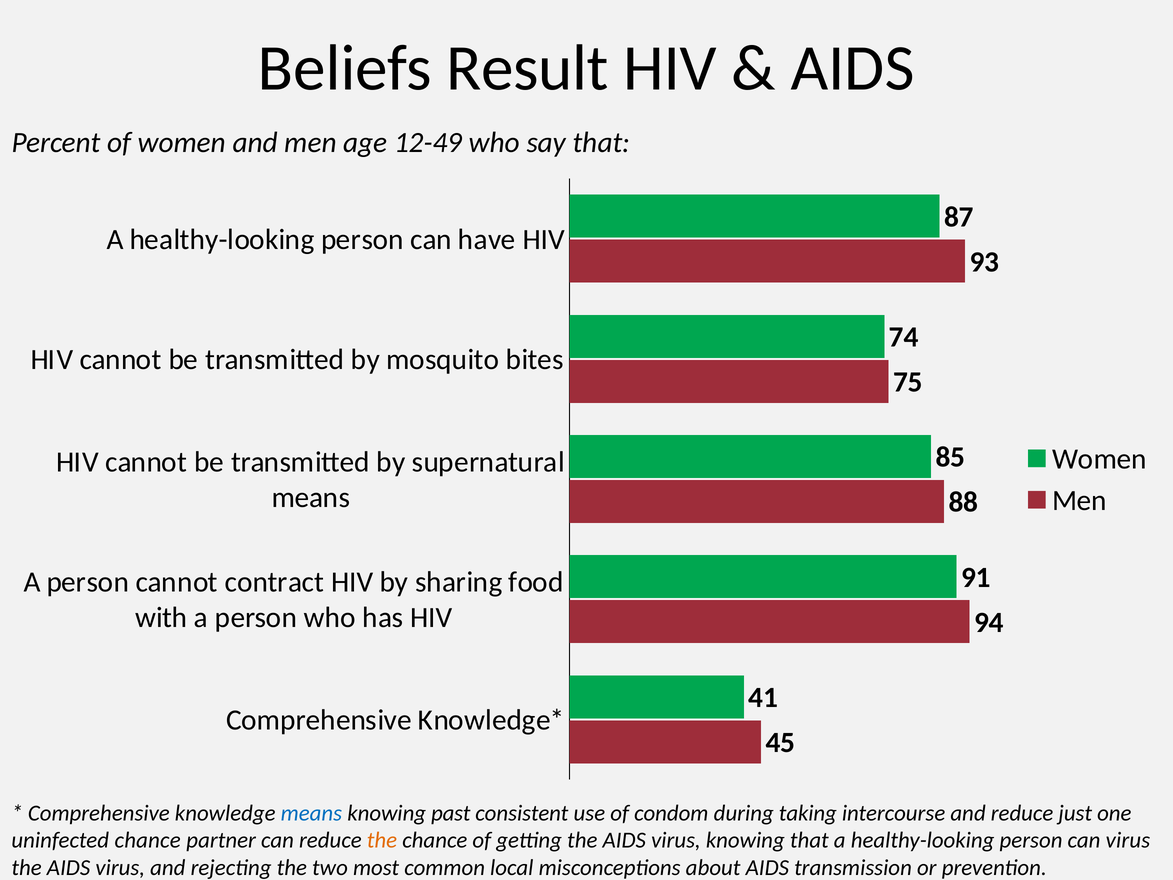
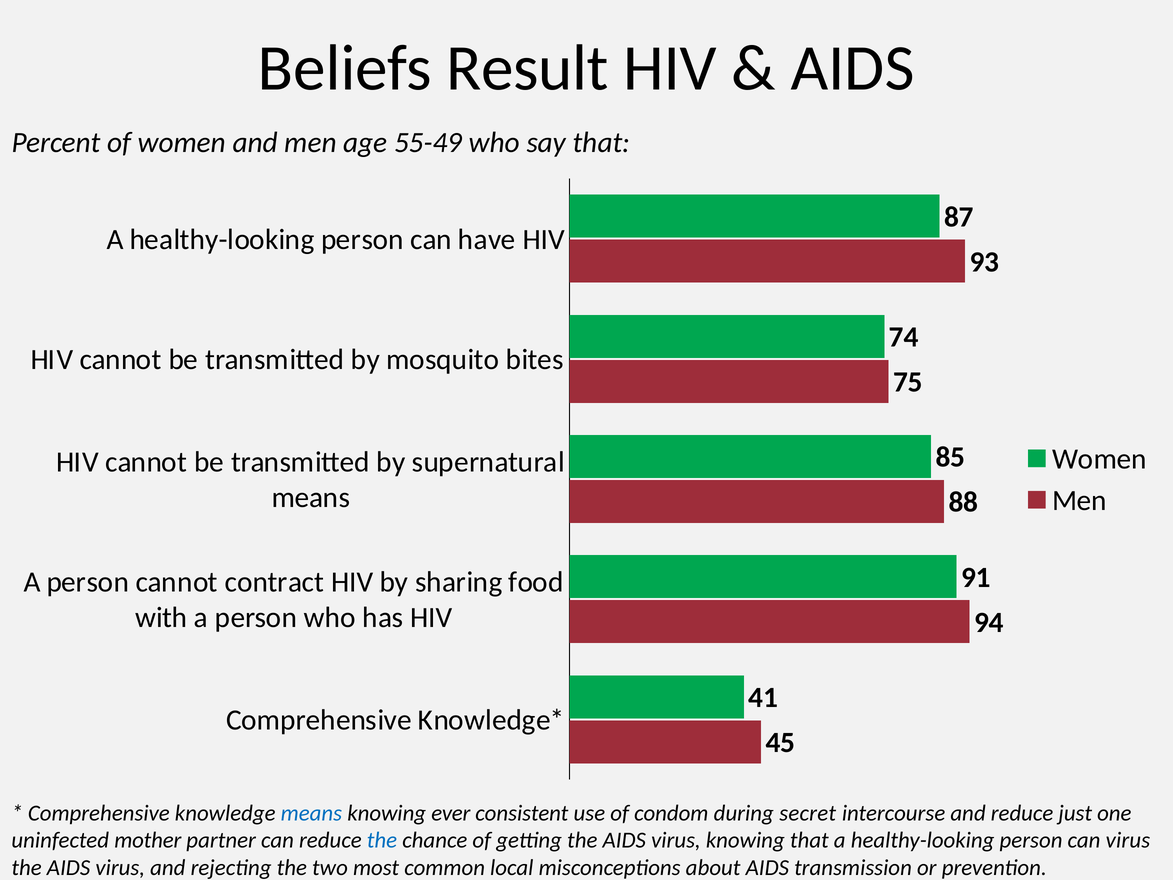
12-49: 12-49 -> 55-49 (428, 143)
past: past -> ever (451, 813)
taking: taking -> secret (808, 813)
uninfected chance: chance -> mother (148, 840)
the colour: orange -> blue (382, 840)
